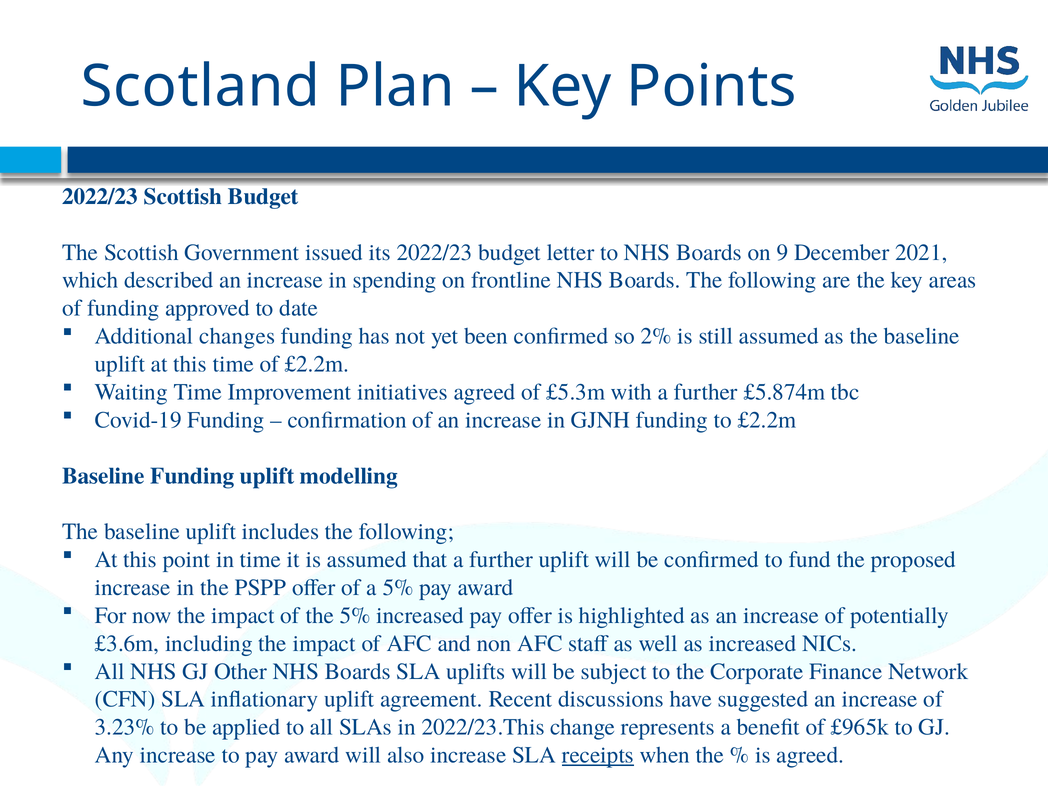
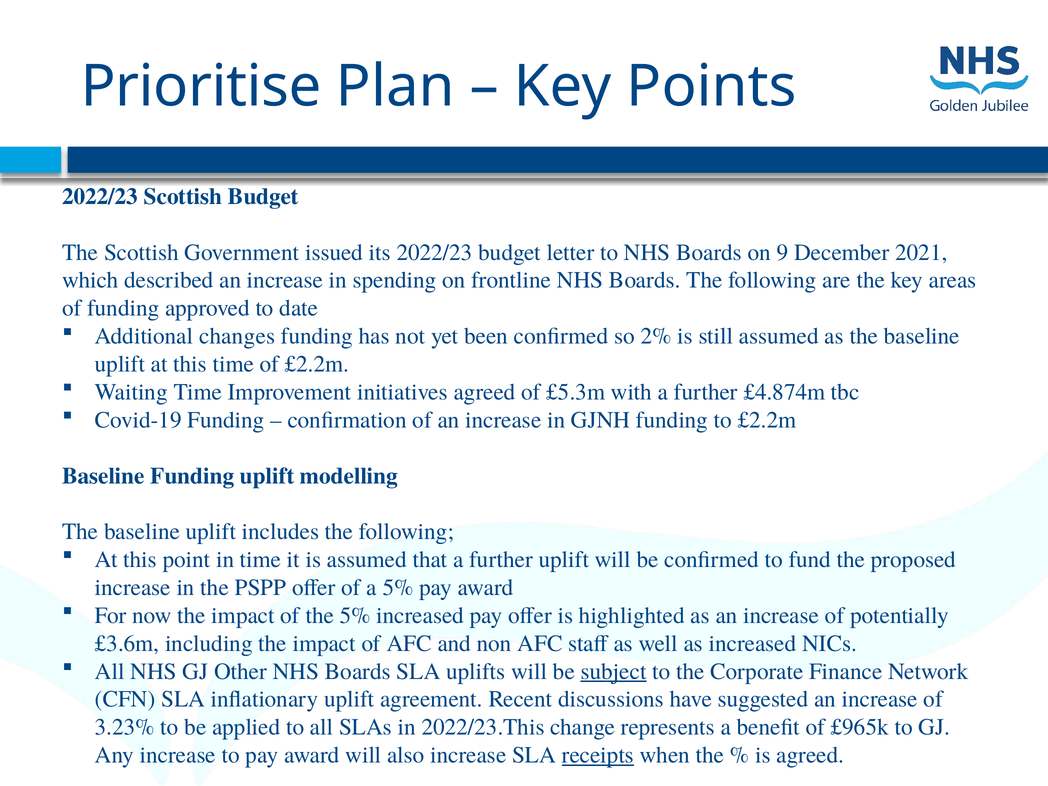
Scotland: Scotland -> Prioritise (201, 86)
£5.874m: £5.874m -> £4.874m (784, 392)
subject underline: none -> present (614, 671)
